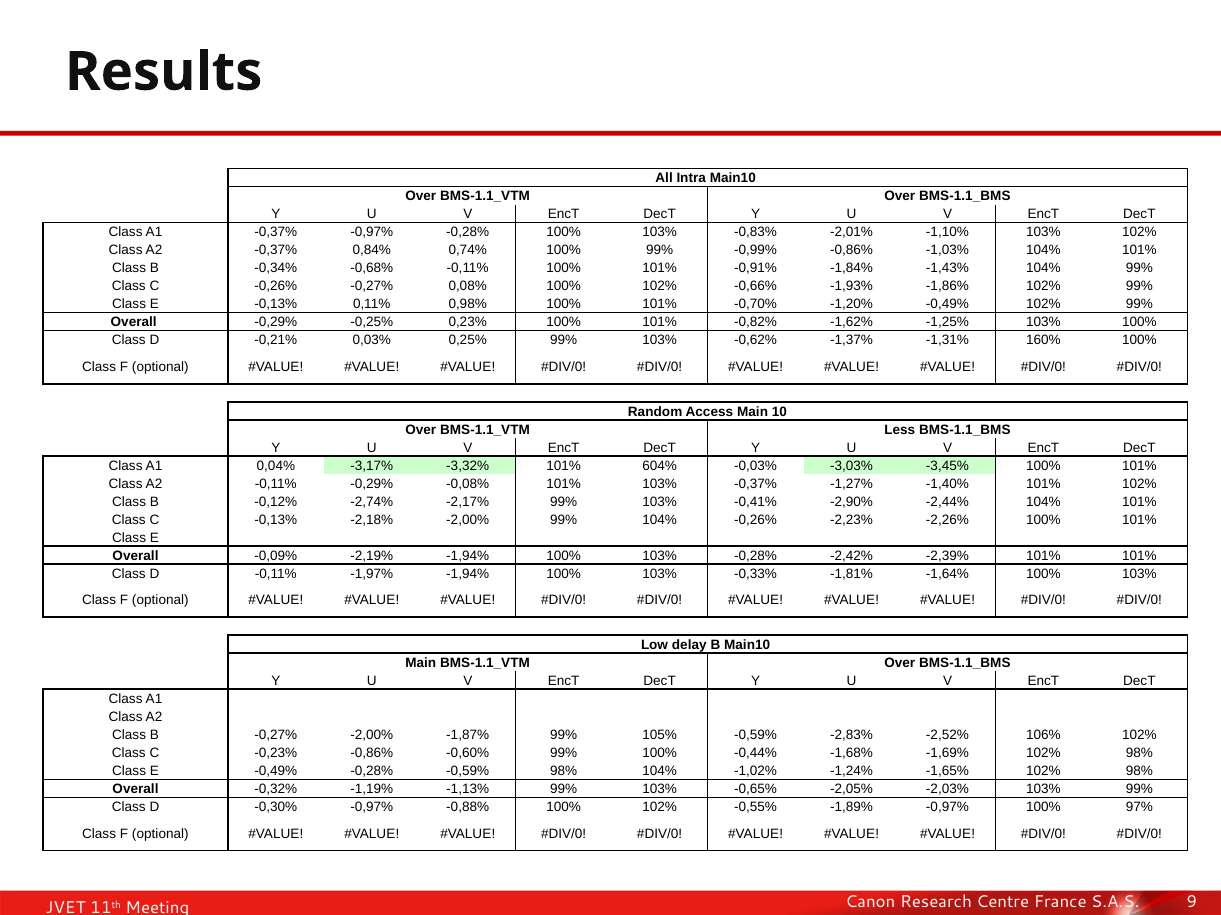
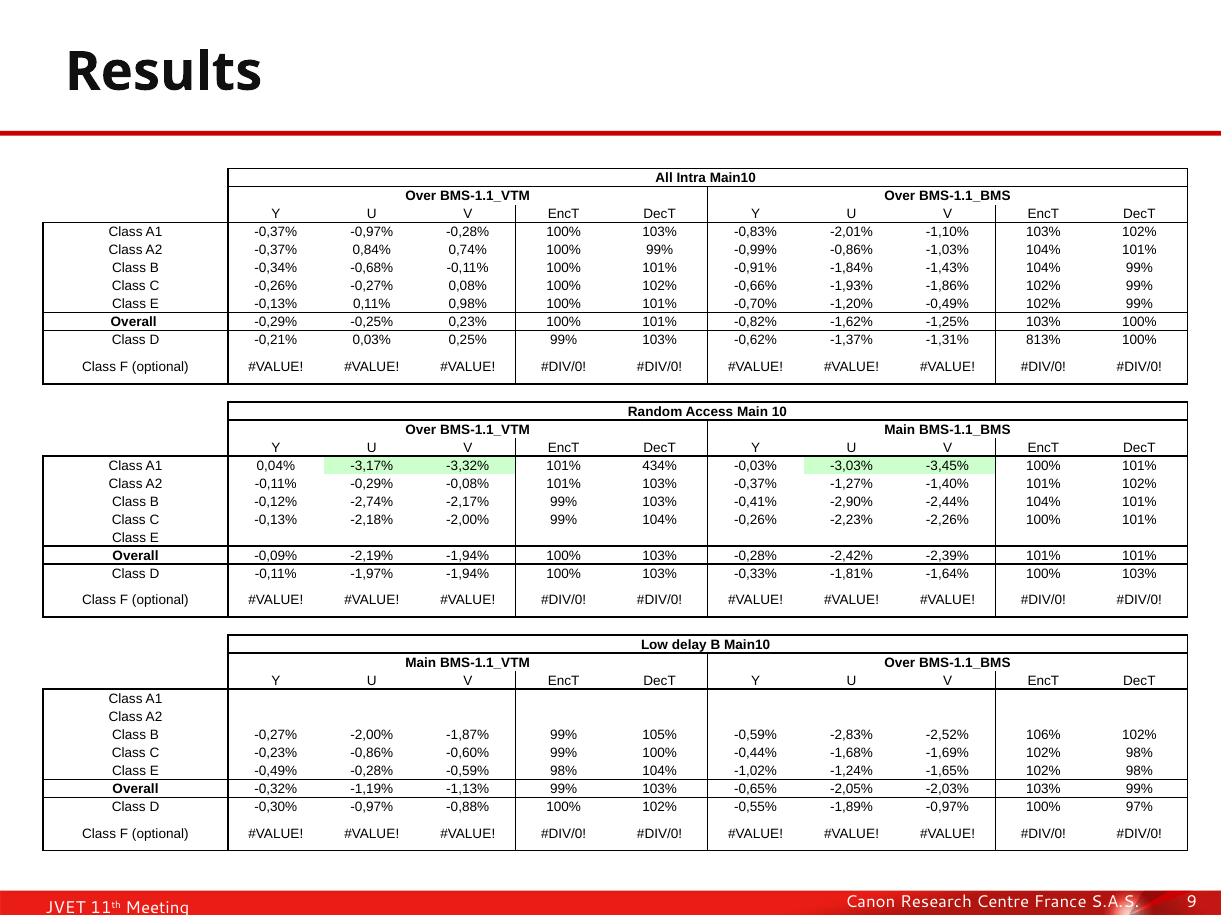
160%: 160% -> 813% (1043, 341)
Less: Less -> Main (900, 430)
604%: 604% -> 434% (660, 466)
